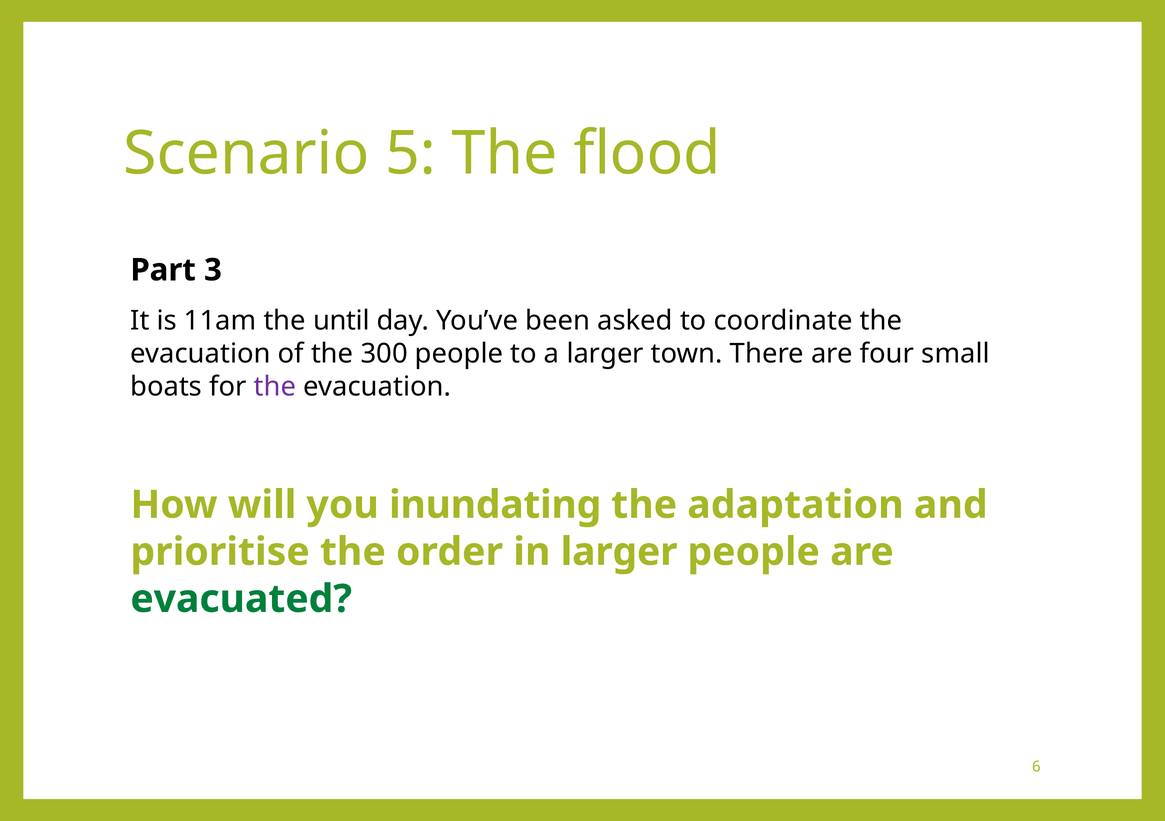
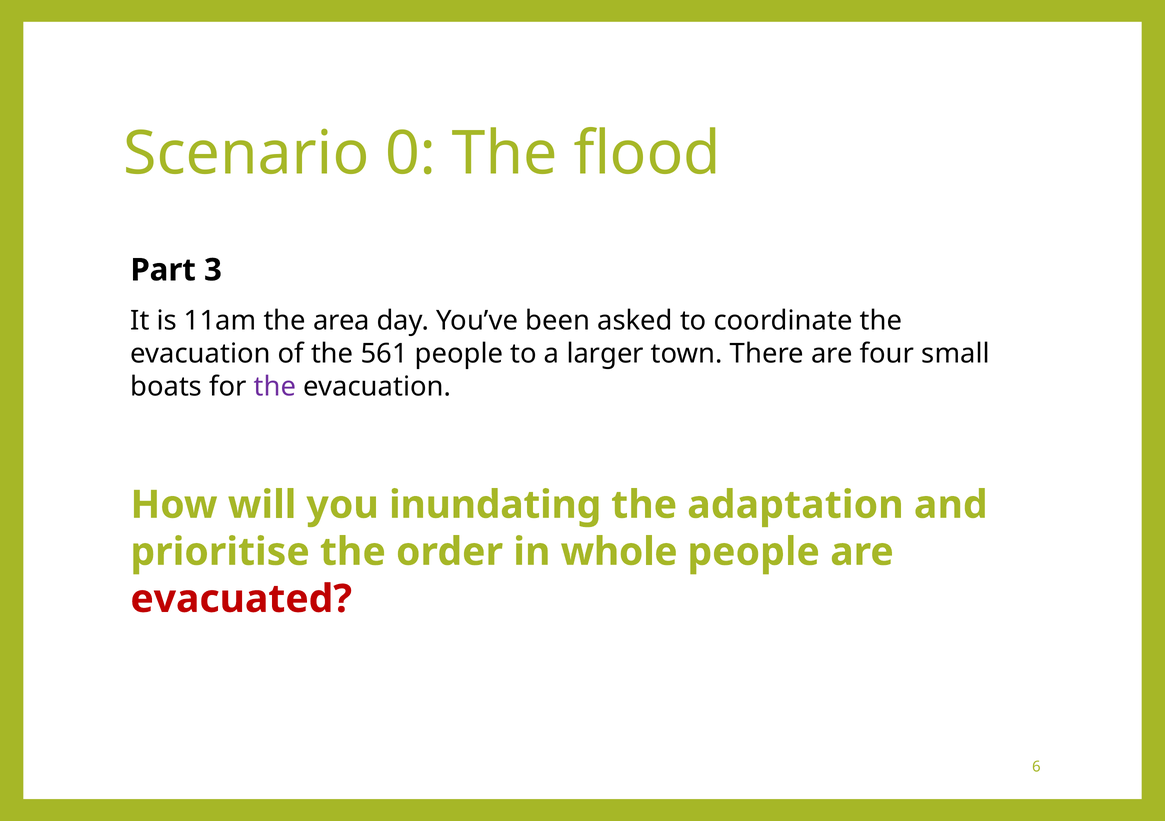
5: 5 -> 0 (411, 154)
until: until -> area (341, 321)
300: 300 -> 561 (384, 354)
in larger: larger -> whole (619, 552)
evacuated colour: green -> red (241, 599)
